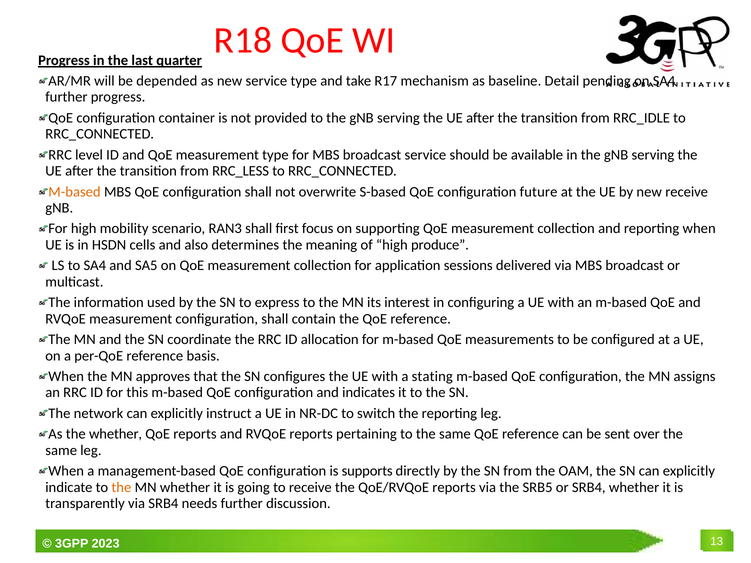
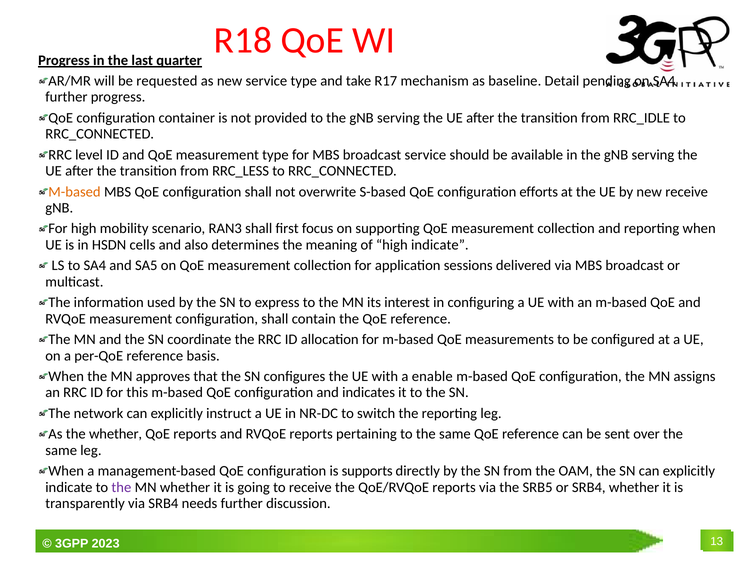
depended: depended -> requested (167, 81)
future: future -> efforts (539, 192)
high produce: produce -> indicate (440, 245)
stating: stating -> enable (432, 377)
the colour: orange -> purple (121, 487)
